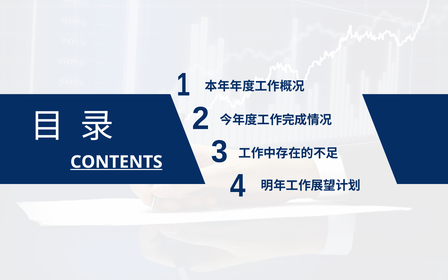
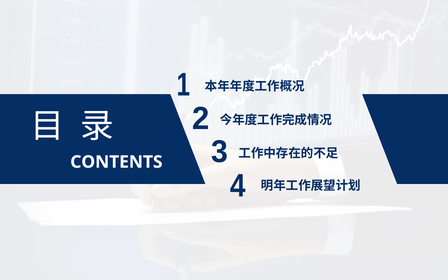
CONTENTS underline: present -> none (116, 162)
